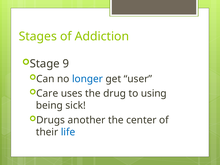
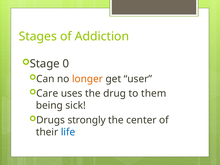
9: 9 -> 0 (66, 64)
longer colour: blue -> orange (88, 79)
using: using -> them (154, 93)
another: another -> strongly (87, 120)
